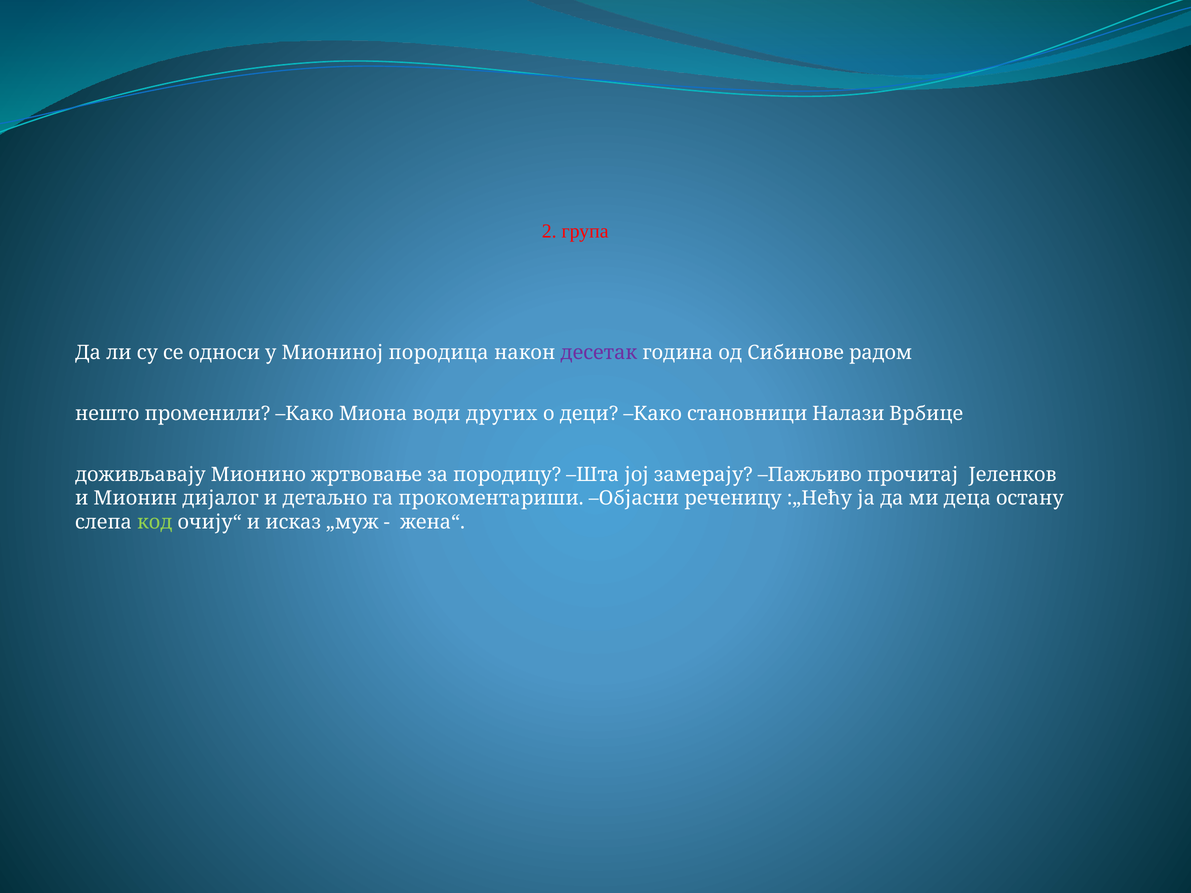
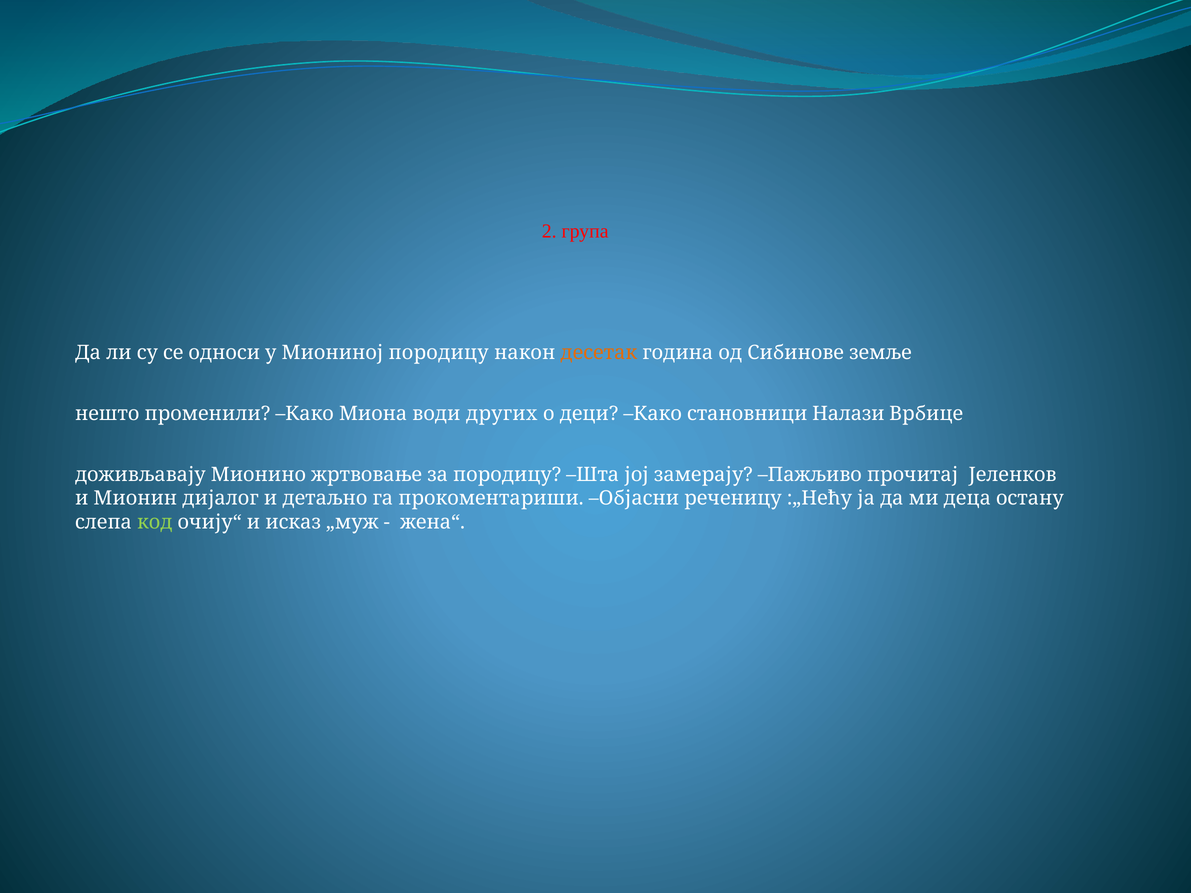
Миониној породица: породица -> породицу (439, 353)
десетак colour: purple -> orange (599, 353)
радом: радом -> земље (880, 353)
